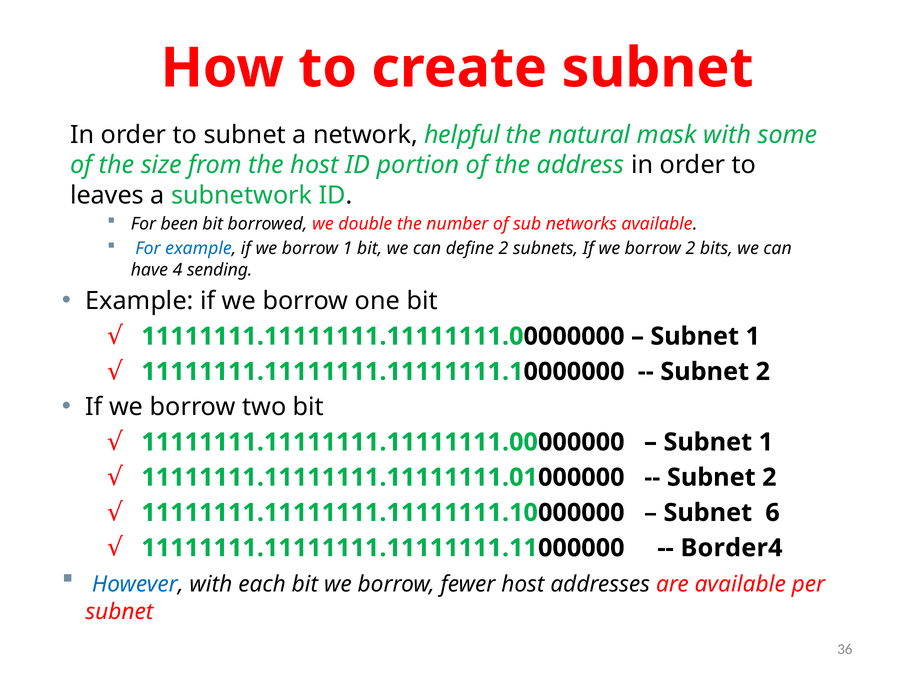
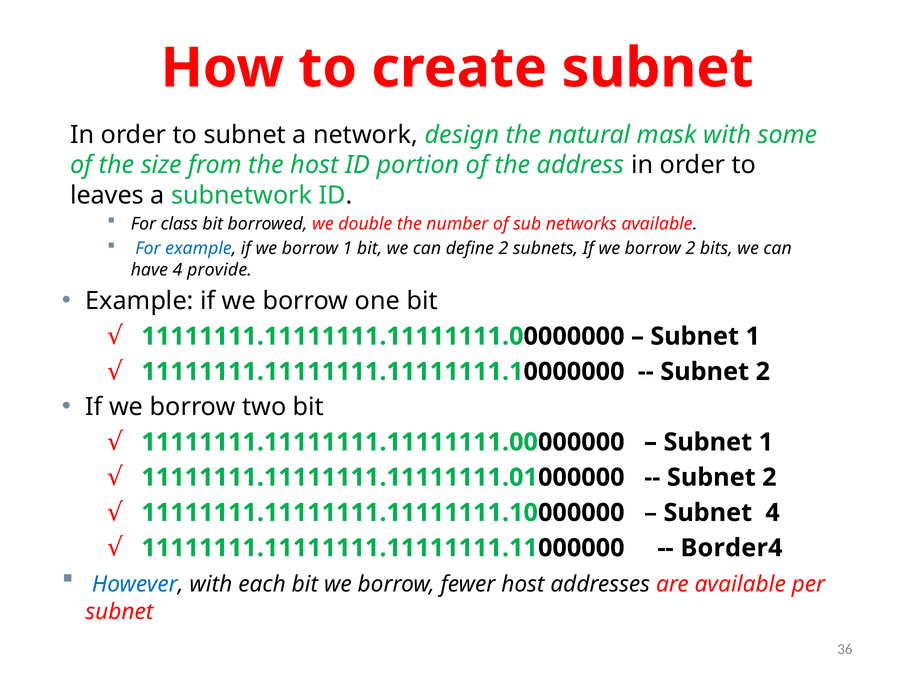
helpful: helpful -> design (462, 135)
been: been -> class (179, 224)
sending: sending -> provide (220, 270)
Subnet 6: 6 -> 4 (773, 513)
